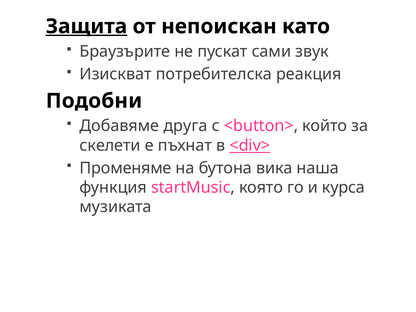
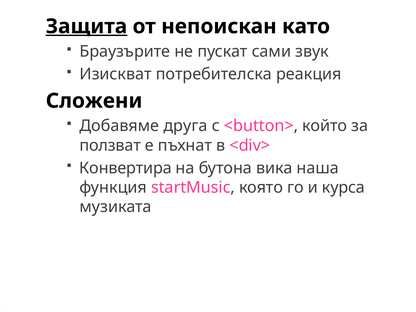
Подобни: Подобни -> Сложени (94, 101)
скелети: скелети -> ползват (110, 145)
<div> underline: present -> none (250, 145)
Променяме: Променяме -> Конвертира (126, 168)
